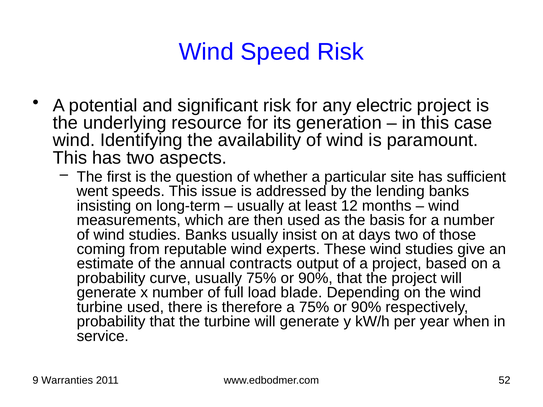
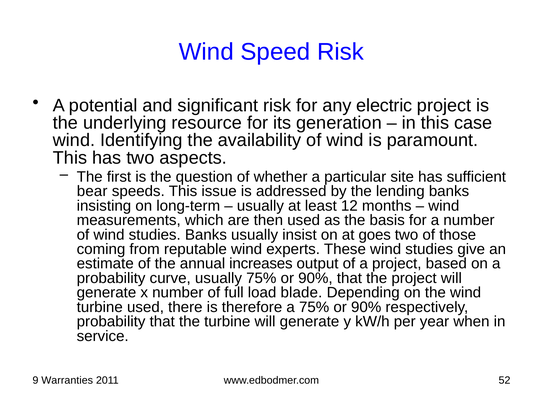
went: went -> bear (92, 191)
days: days -> goes (375, 235)
contracts: contracts -> increases (261, 264)
